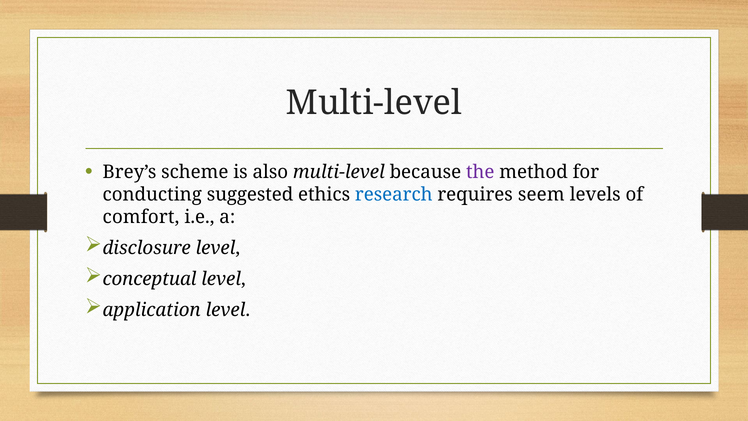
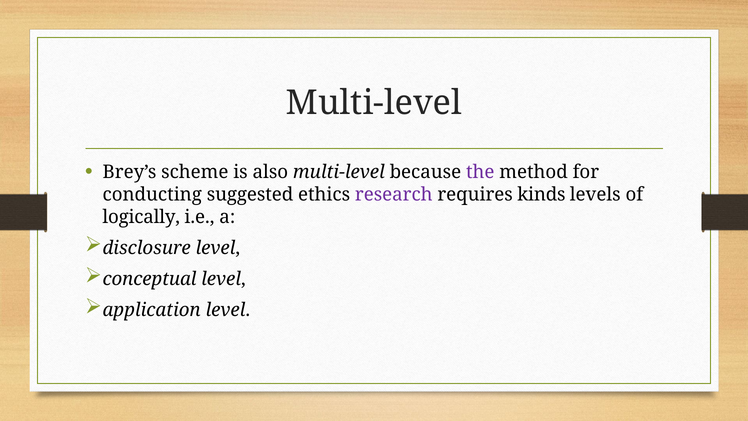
research colour: blue -> purple (394, 195)
seem: seem -> kinds (541, 195)
comfort: comfort -> logically (141, 217)
